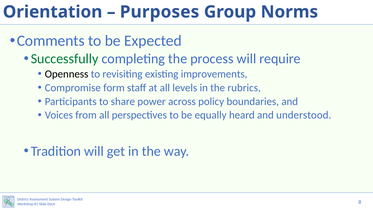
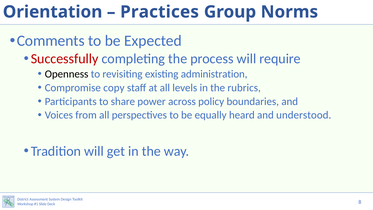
Purposes: Purposes -> Practices (160, 12)
Successfully colour: green -> red (65, 59)
improvements: improvements -> administration (214, 74)
form: form -> copy (114, 88)
